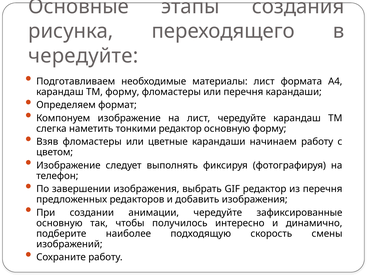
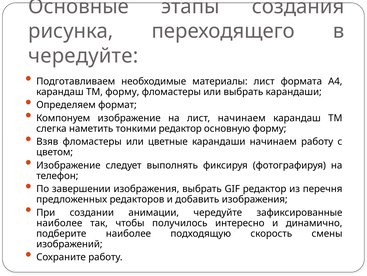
или перечня: перечня -> выбрать (243, 92)
лист чередуйте: чередуйте -> начинаем (242, 118)
основную: основную -> наиболее (59, 222)
